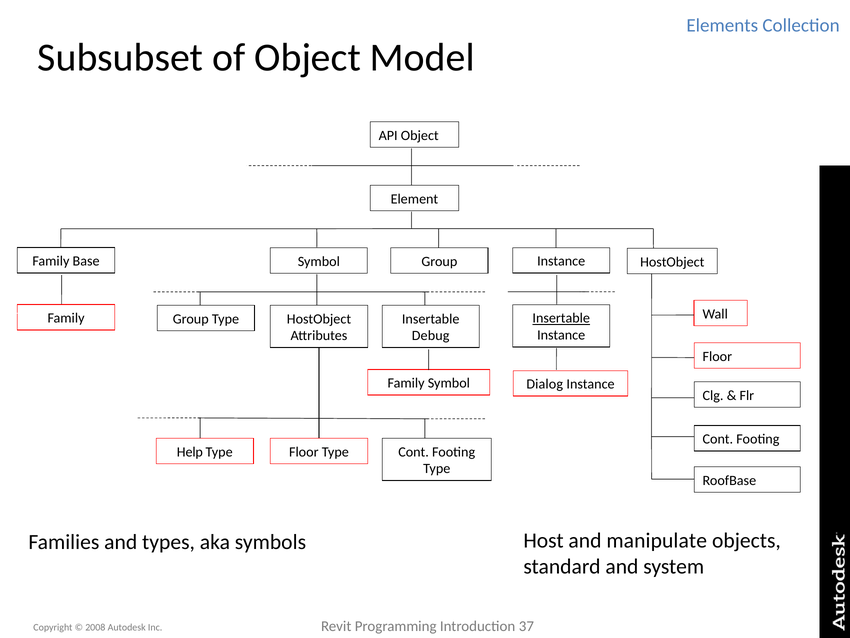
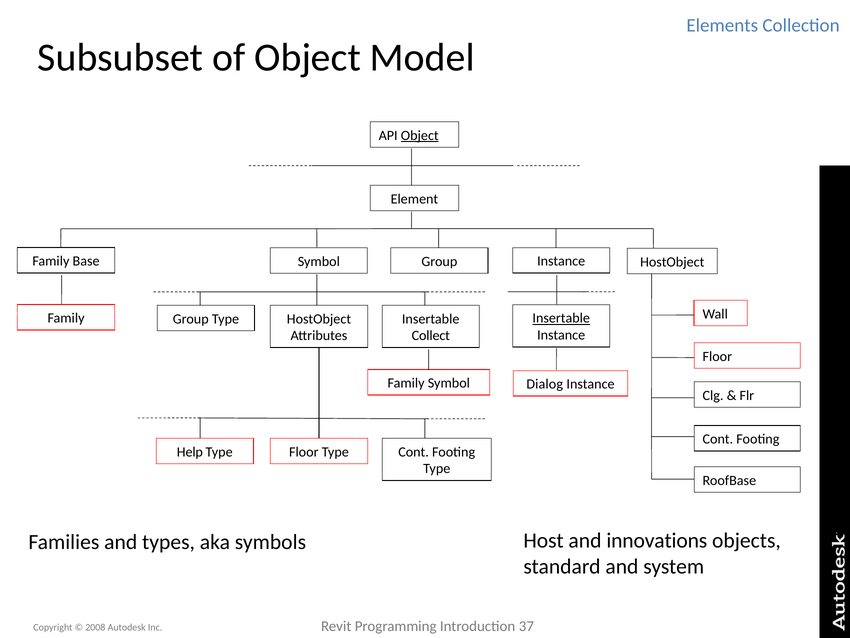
Object underline: none -> present (420, 136)
Debug: Debug -> Collect (431, 336)
manipulate: manipulate -> innovations (657, 540)
